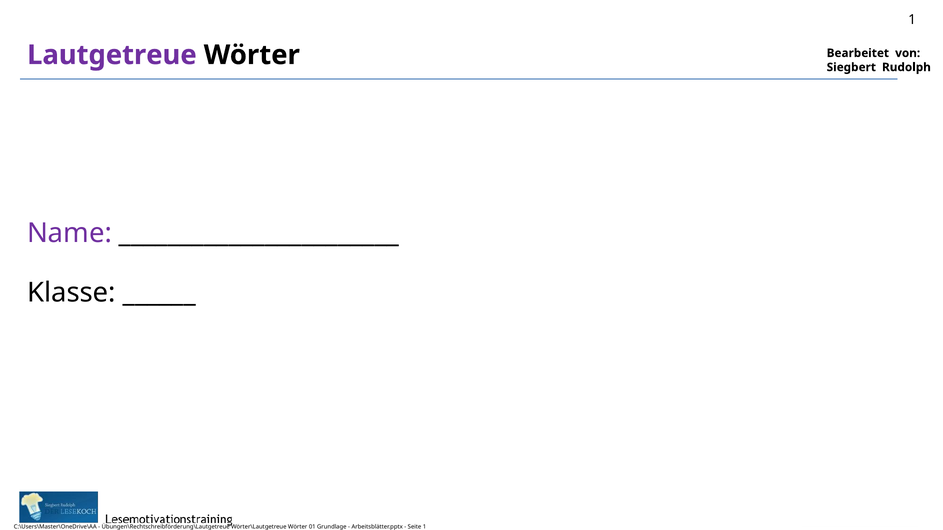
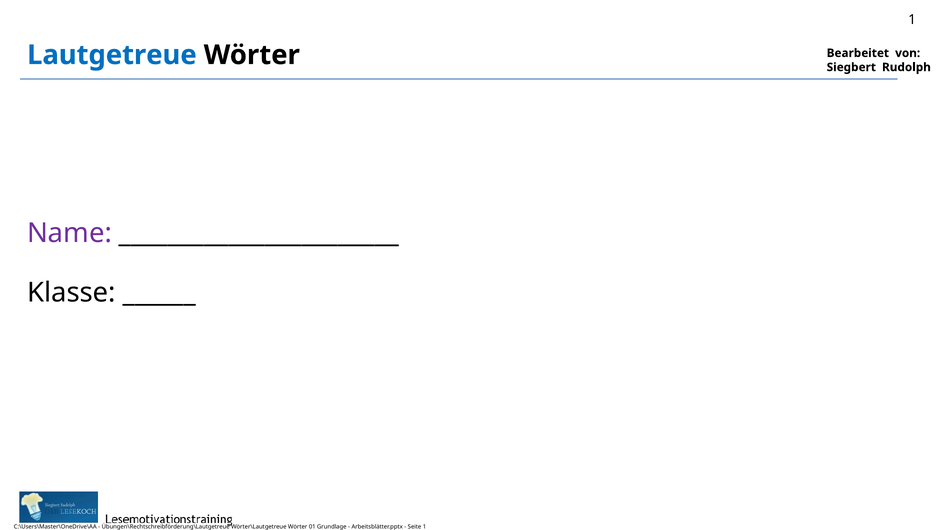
Lautgetreue colour: purple -> blue (112, 55)
